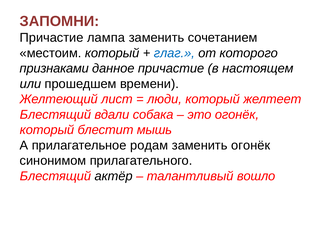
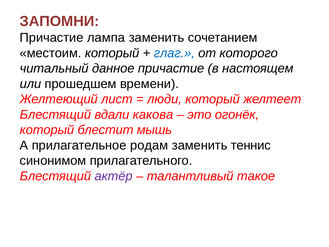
признаками: признаками -> читальный (54, 68)
собака: собака -> какова (153, 114)
заменить огонёк: огонёк -> теннис (251, 145)
актёр colour: black -> purple (114, 176)
вошло: вошло -> такое (256, 176)
